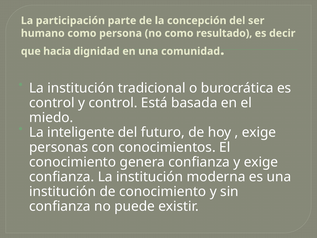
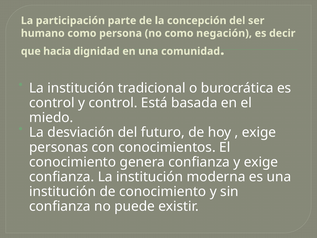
resultado: resultado -> negación (224, 33)
inteligente: inteligente -> desviación (81, 132)
